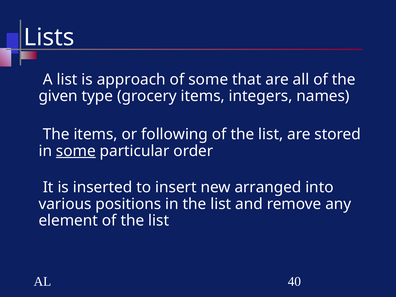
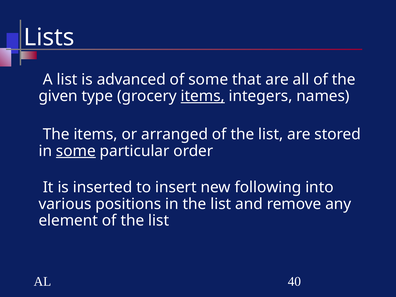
approach: approach -> advanced (131, 79)
items underline: none -> present (203, 96)
following: following -> arranged (175, 134)
arranged: arranged -> following (268, 187)
